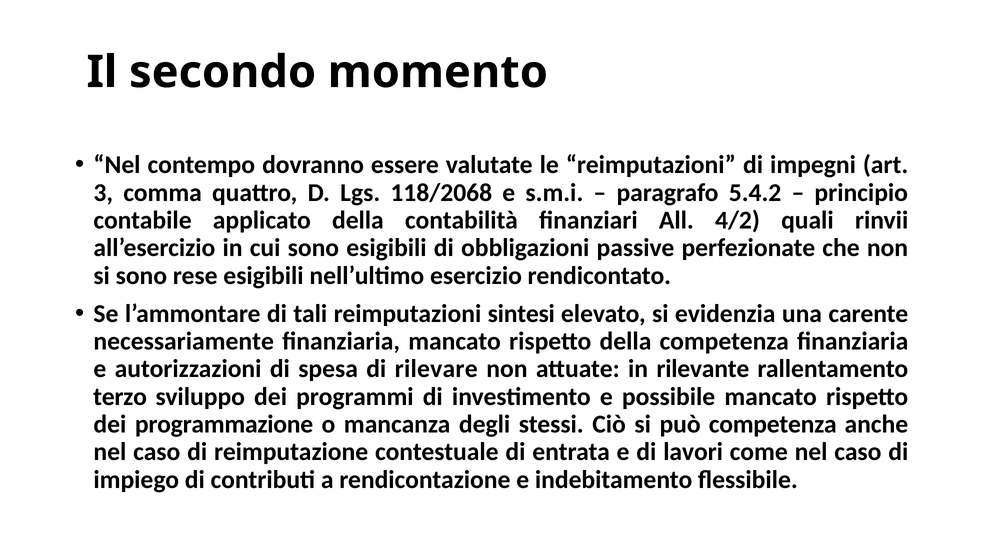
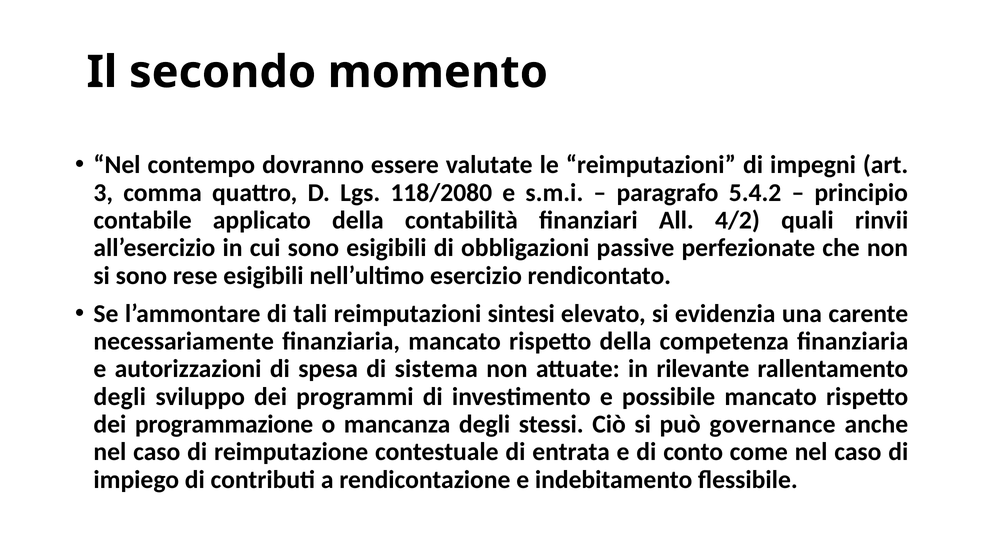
118/2068: 118/2068 -> 118/2080 (441, 192)
rilevare: rilevare -> sistema (436, 369)
terzo: terzo -> degli (120, 396)
può competenza: competenza -> governance (773, 424)
lavori: lavori -> conto (693, 452)
